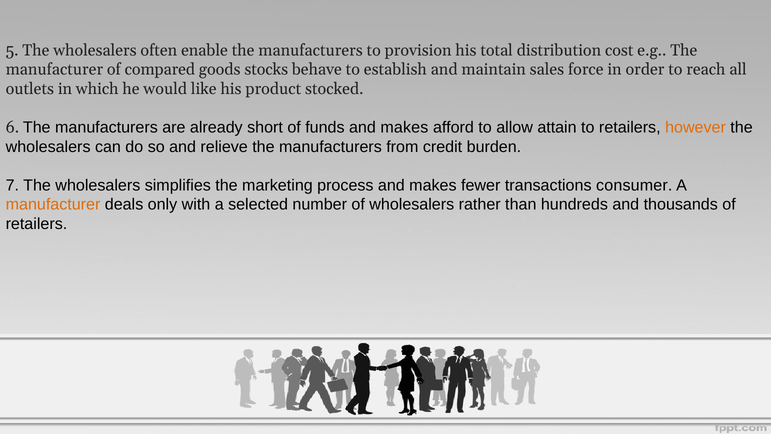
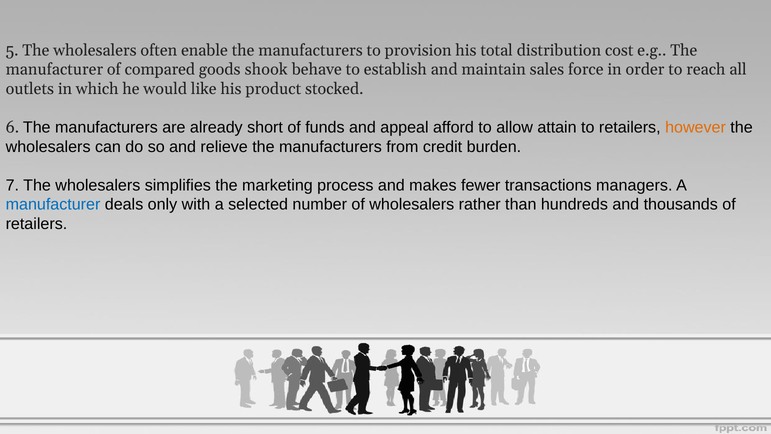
stocks: stocks -> shook (266, 70)
funds and makes: makes -> appeal (404, 127)
consumer: consumer -> managers (634, 185)
manufacturer colour: orange -> blue (53, 205)
